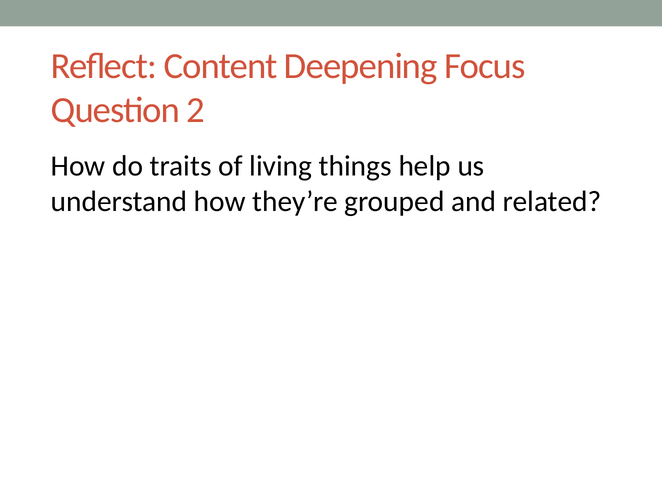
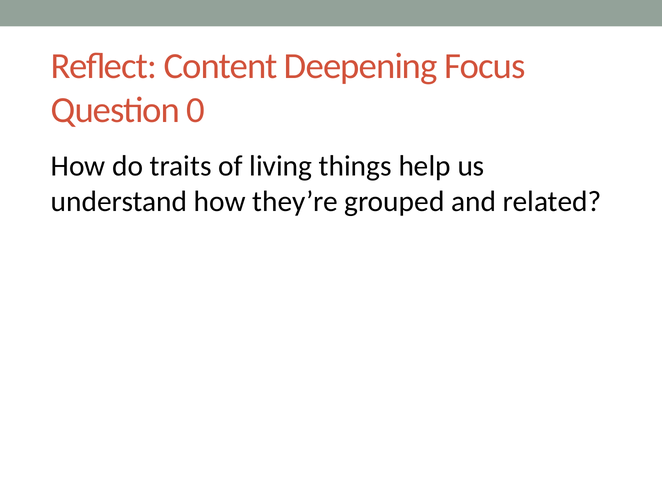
2: 2 -> 0 (196, 110)
